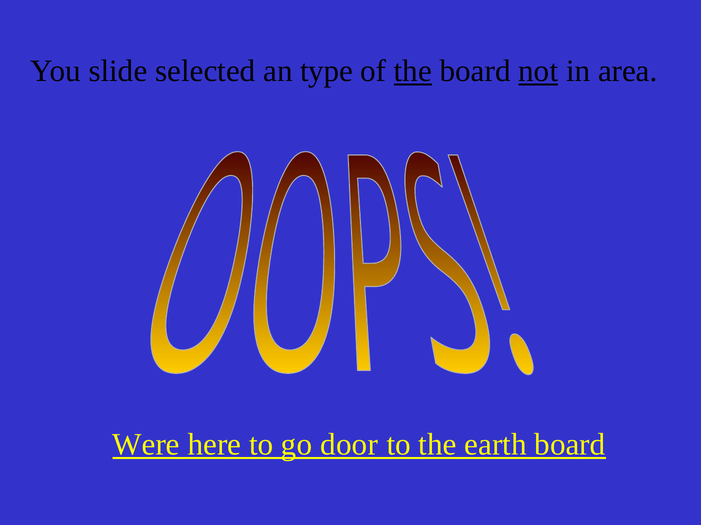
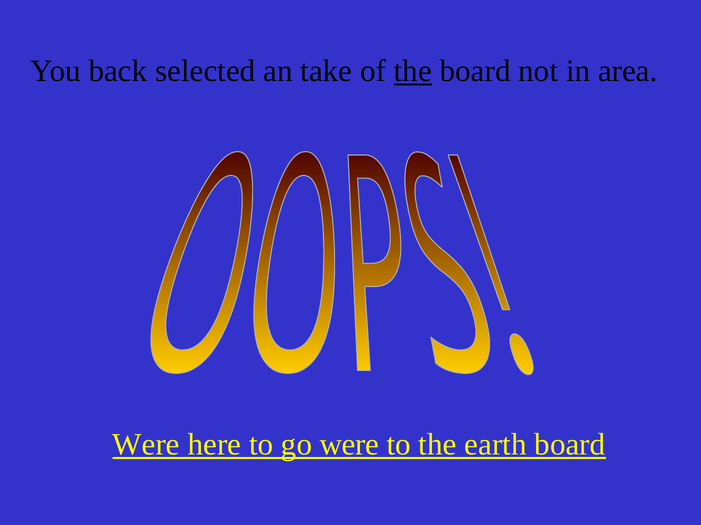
slide: slide -> back (118, 71)
type: type -> take (326, 71)
not underline: present -> none (538, 71)
go door: door -> were (350, 445)
